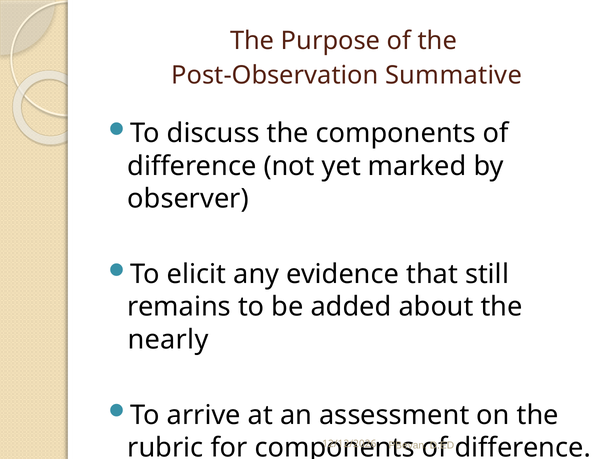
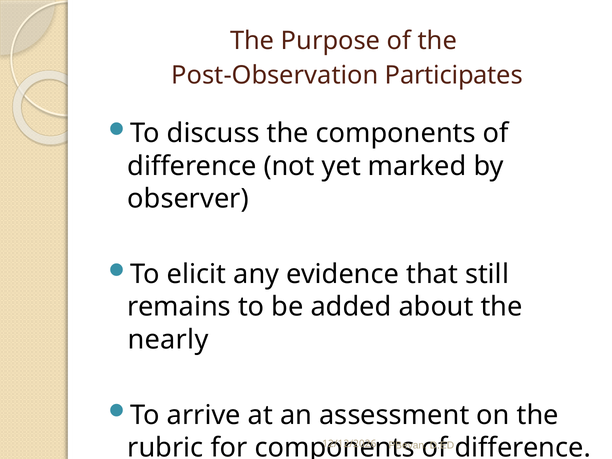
Summative: Summative -> Participates (454, 75)
